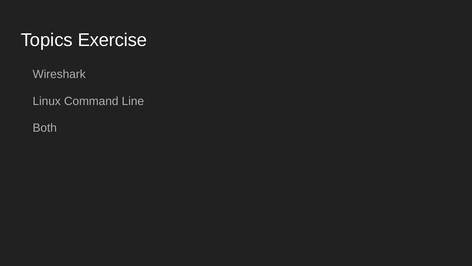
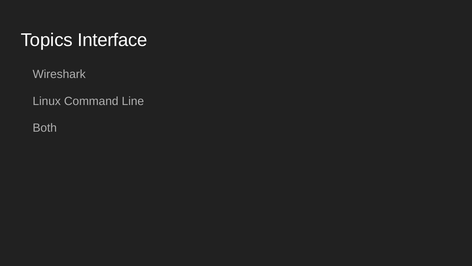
Exercise: Exercise -> Interface (112, 40)
